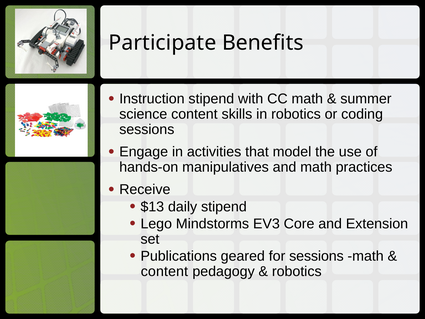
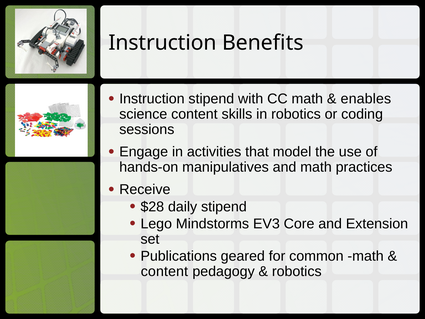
Participate: Participate -> Instruction (163, 43)
summer: summer -> enables (366, 99)
$13: $13 -> $28 (152, 207)
for sessions: sessions -> common (316, 256)
